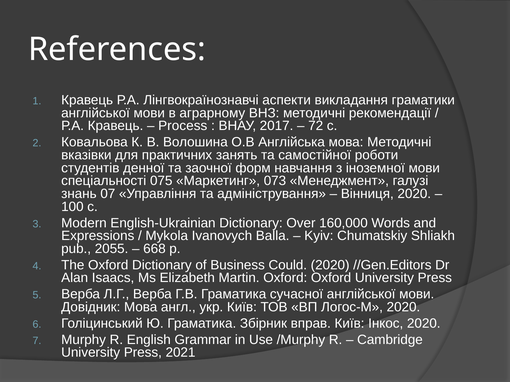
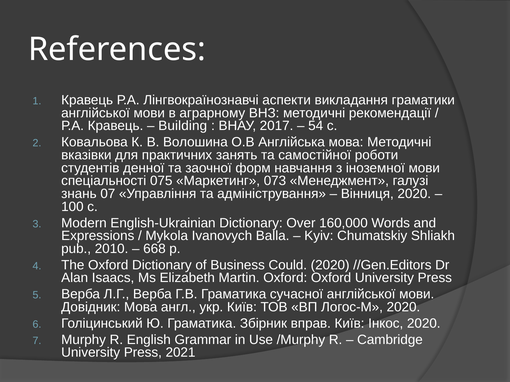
Process: Process -> Building (183, 126)
72: 72 -> 54 (316, 126)
2055: 2055 -> 2010 (112, 249)
